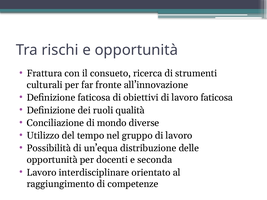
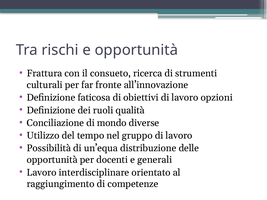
lavoro faticosa: faticosa -> opzioni (217, 98)
seconda: seconda -> generali (155, 160)
